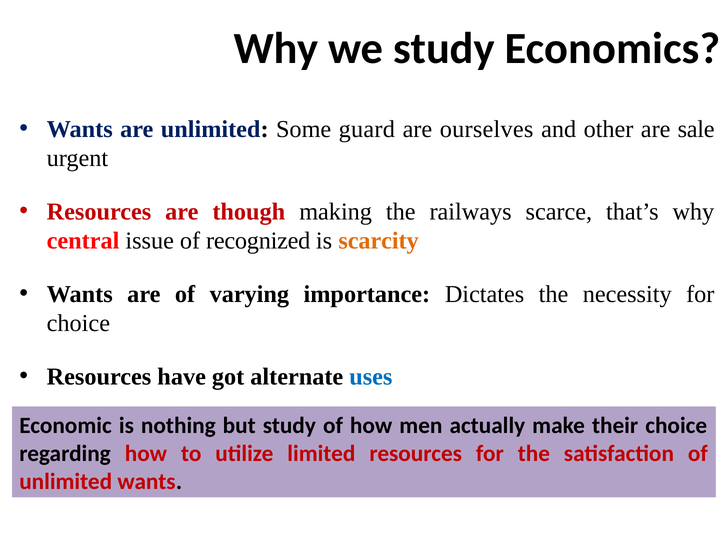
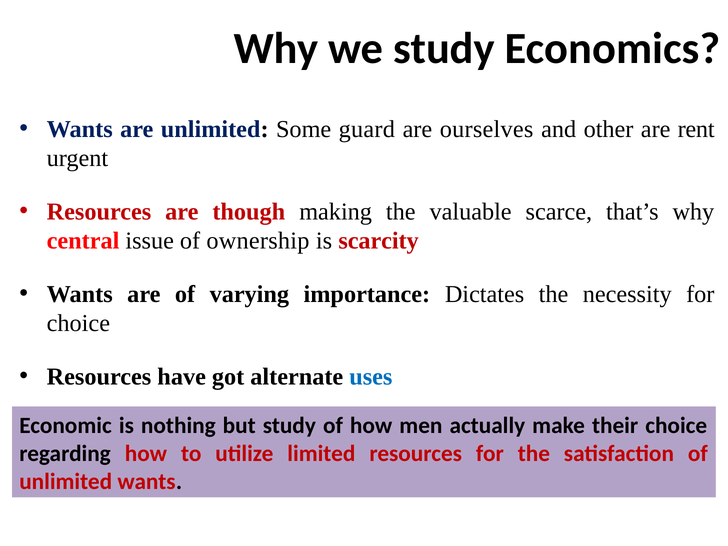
sale: sale -> rent (696, 129)
railways: railways -> valuable (471, 212)
recognized: recognized -> ownership (258, 241)
scarcity colour: orange -> red (379, 241)
